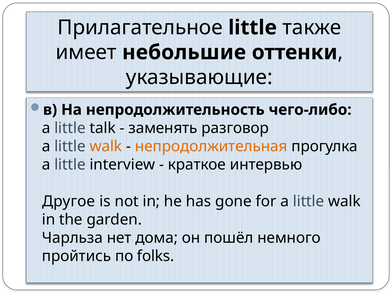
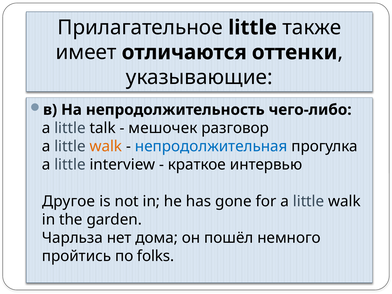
небольшие: небольшие -> отличаются (184, 52)
заменять: заменять -> мешочек (163, 128)
непродолжительная colour: orange -> blue (211, 146)
